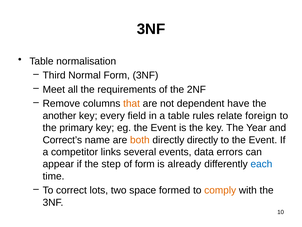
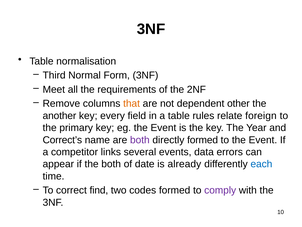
have: have -> other (238, 103)
both colour: orange -> purple (140, 140)
directly directly: directly -> formed (203, 140)
the step: step -> both (111, 164)
of form: form -> date (145, 164)
lots: lots -> find (99, 190)
space: space -> codes (143, 190)
comply colour: orange -> purple (220, 190)
